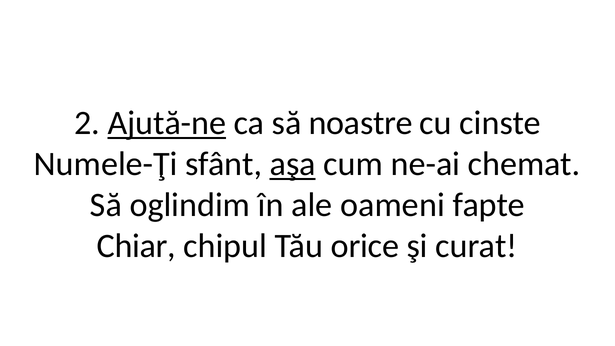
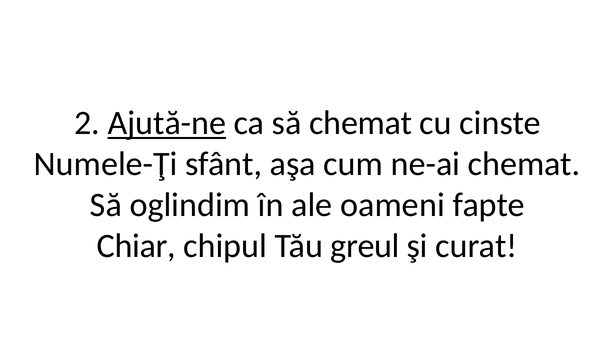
să noastre: noastre -> chemat (361, 123)
aşa underline: present -> none (293, 164)
orice: orice -> greul (365, 246)
